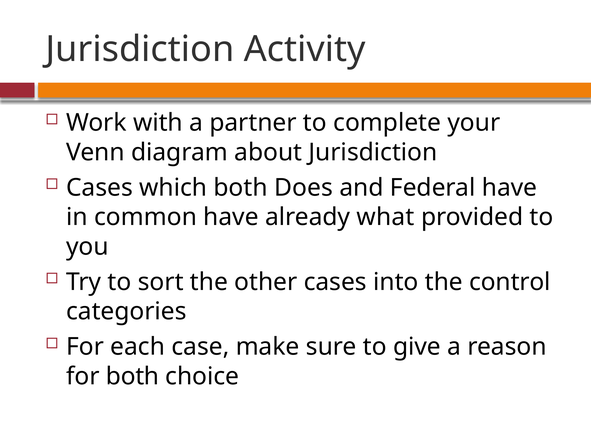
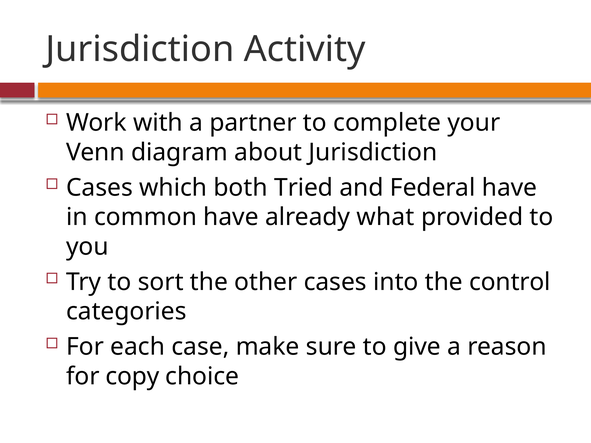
Does: Does -> Tried (304, 188)
for both: both -> copy (132, 376)
